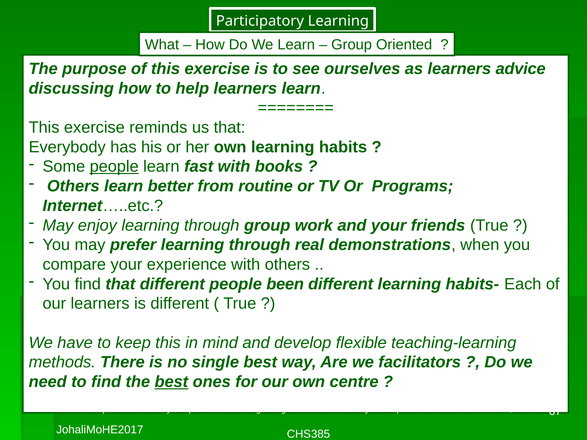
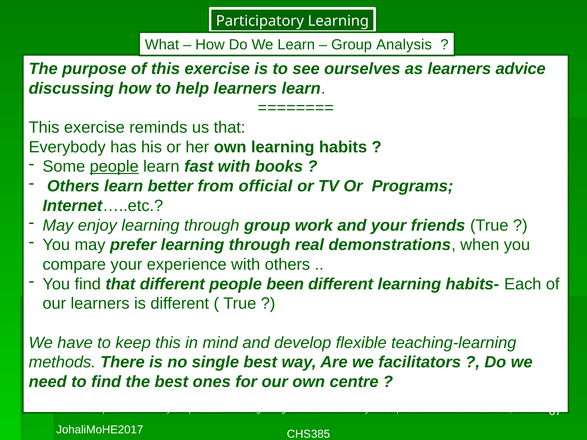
Oriented: Oriented -> Analysis (404, 45)
routine: routine -> official (265, 186)
best underline: present -> none (171, 382)
